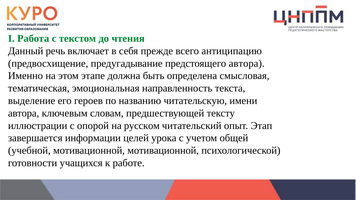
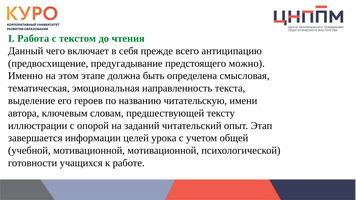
речь: речь -> чего (55, 51)
предстоящего автора: автора -> можно (247, 63)
русском: русском -> заданий (142, 126)
